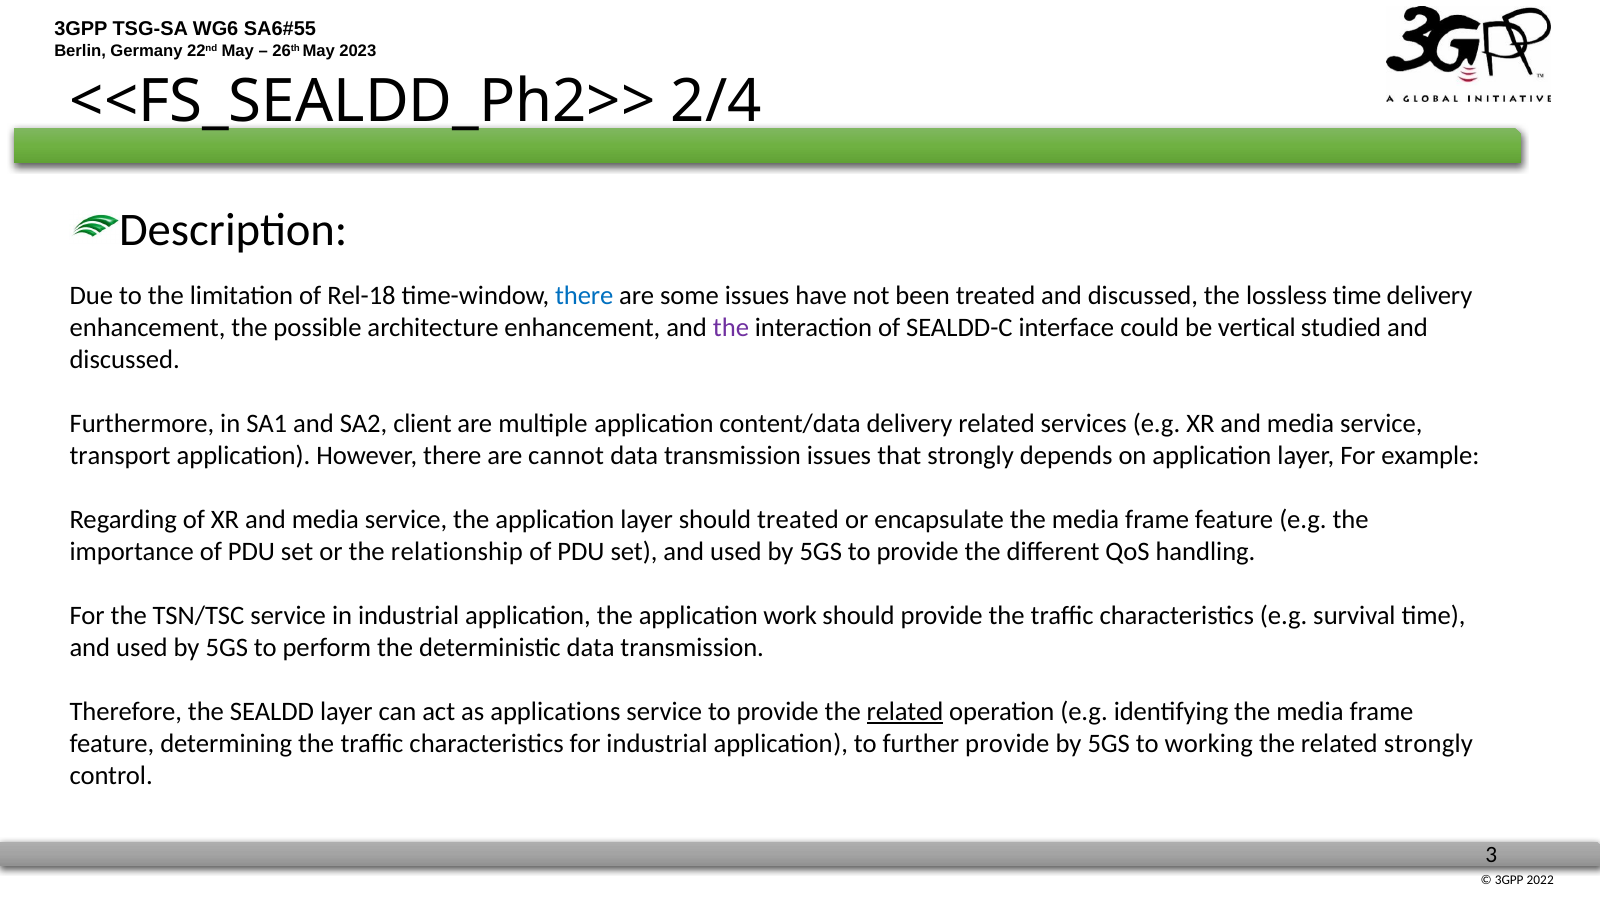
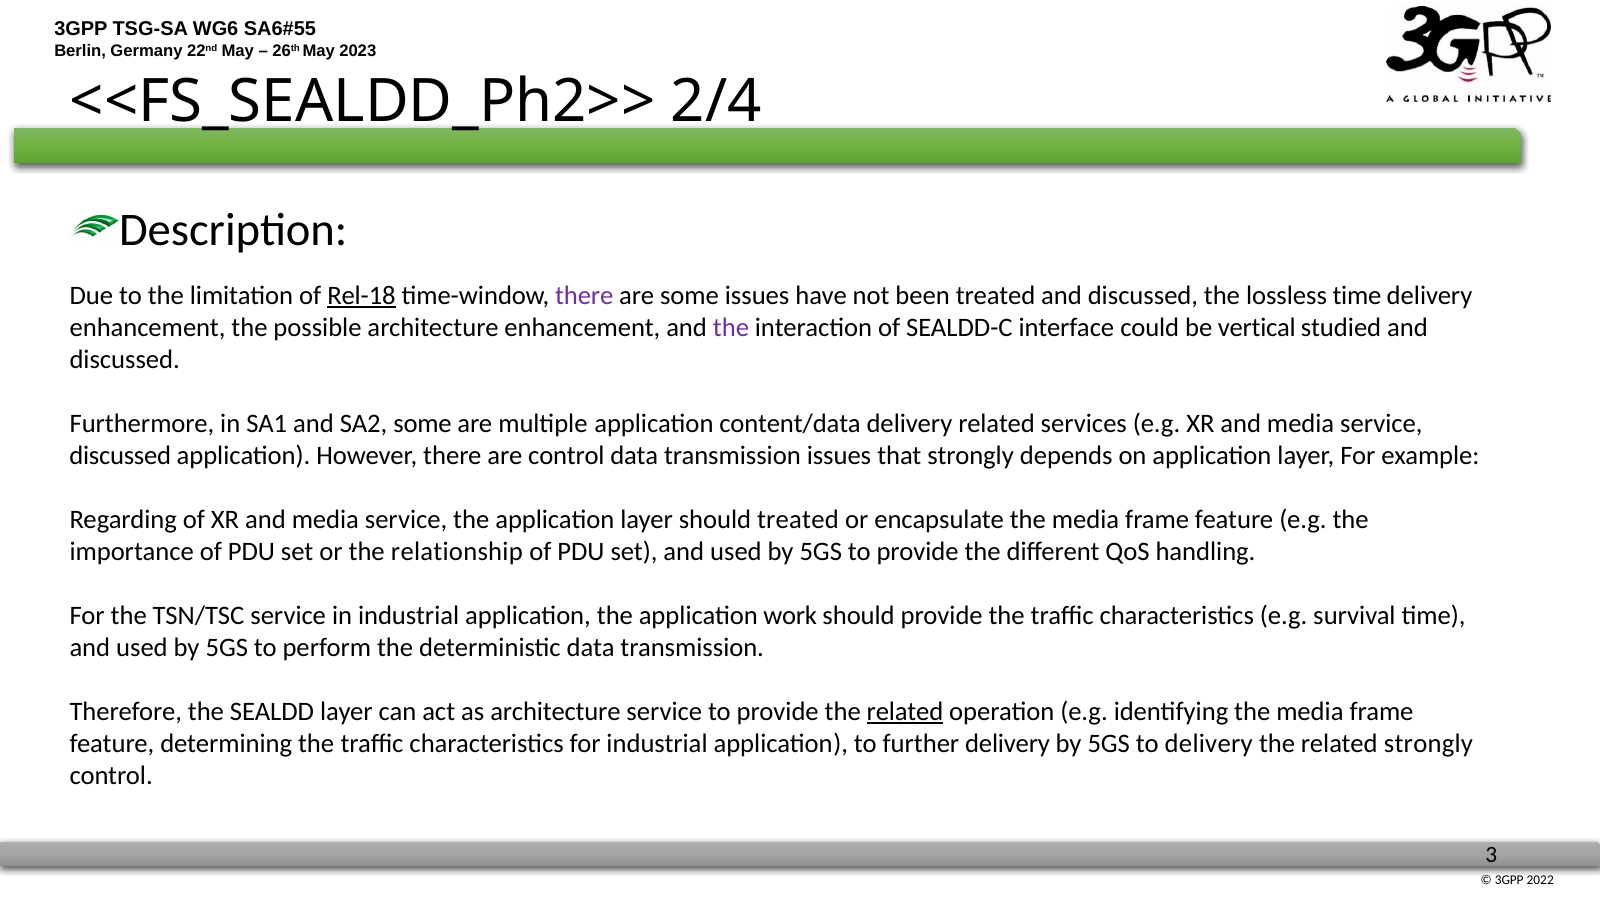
Rel-18 underline: none -> present (361, 296)
there colour: blue -> purple (584, 296)
SA2 client: client -> some (422, 424)
transport: transport -> discussed (120, 456)
are cannot: cannot -> control (566, 456)
as applications: applications -> architecture (555, 711)
further provide: provide -> delivery (1008, 743)
to working: working -> delivery (1209, 743)
